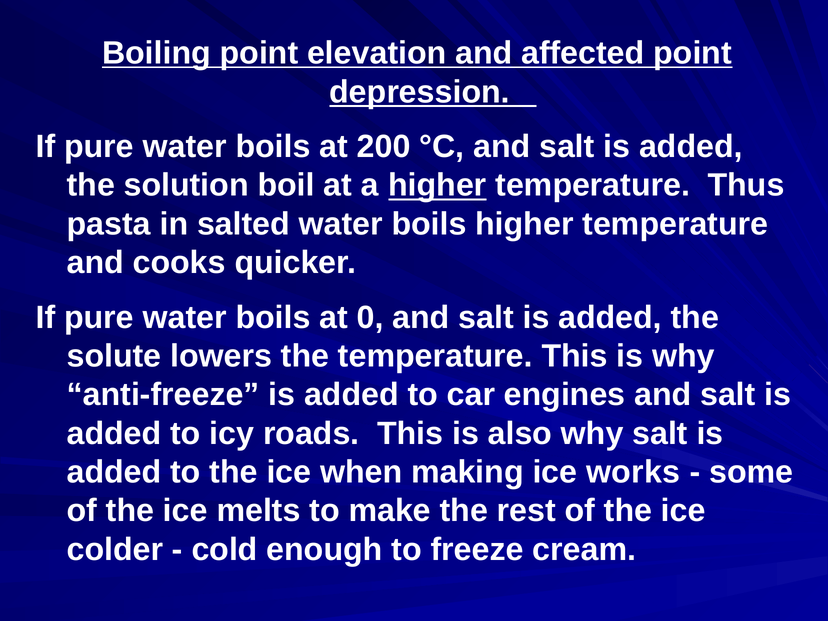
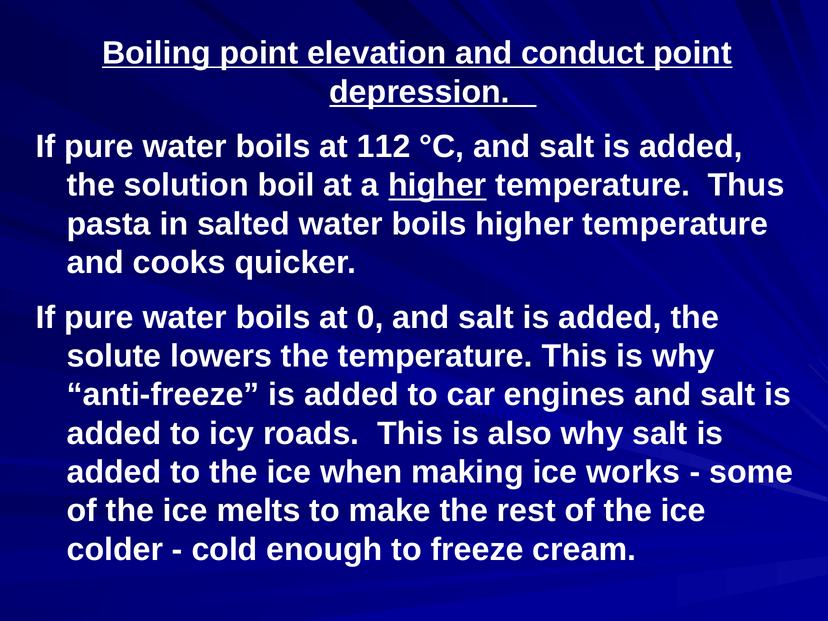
affected: affected -> conduct (583, 53)
200: 200 -> 112 (384, 147)
